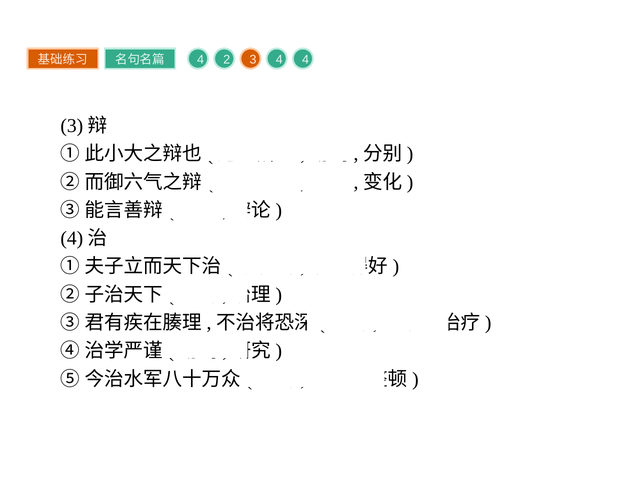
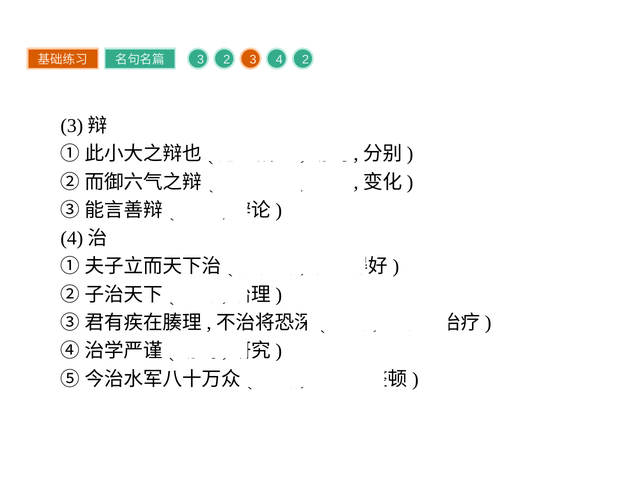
4: 4 -> 3 (201, 59)
4 4: 4 -> 2 (306, 59)
